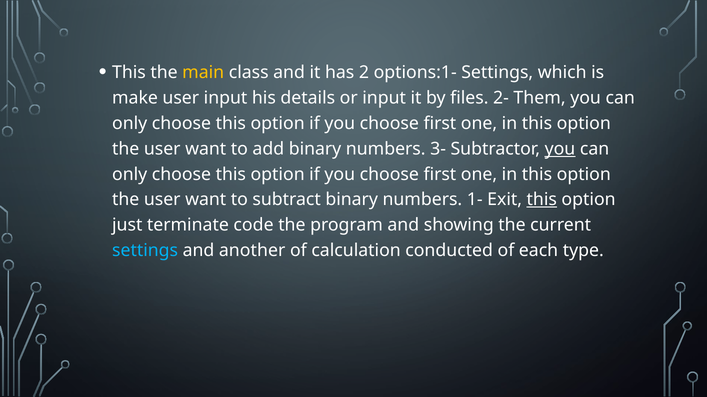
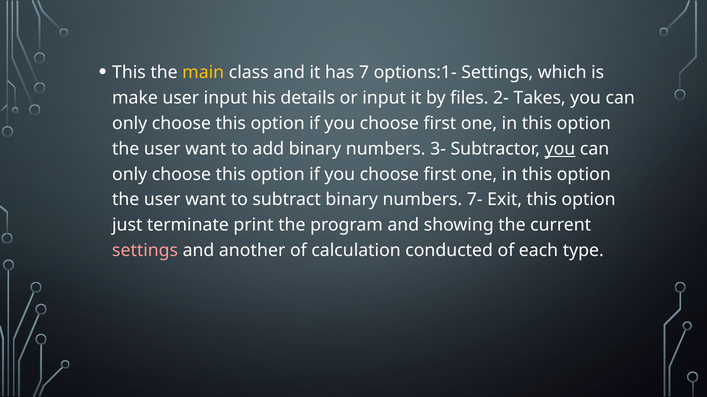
2: 2 -> 7 (364, 73)
Them: Them -> Takes (540, 98)
1-: 1- -> 7- (475, 200)
this underline: present -> none (542, 200)
code: code -> print (254, 225)
settings colour: light blue -> pink (145, 251)
